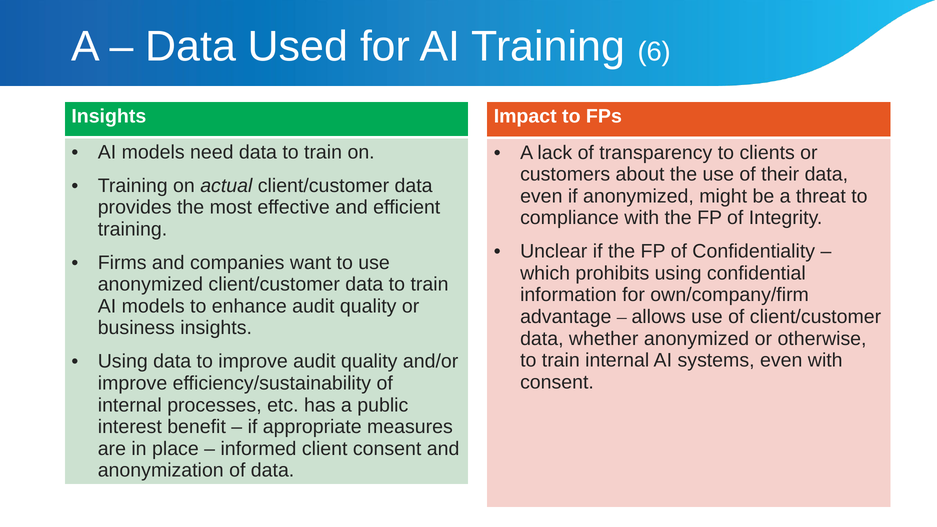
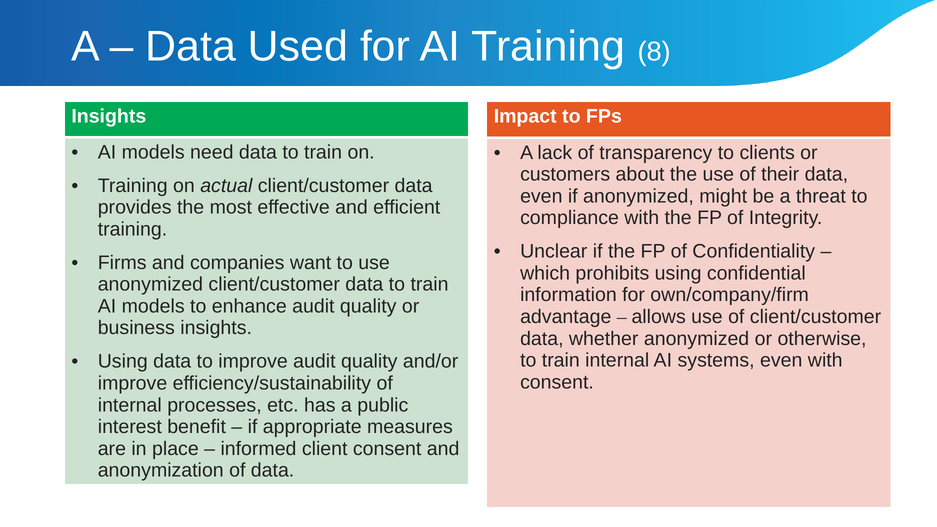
6: 6 -> 8 (654, 52)
